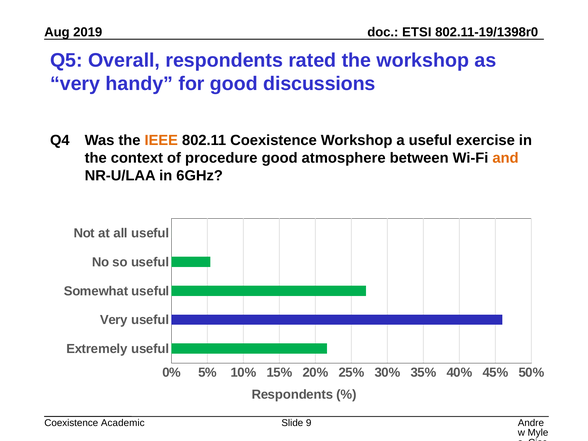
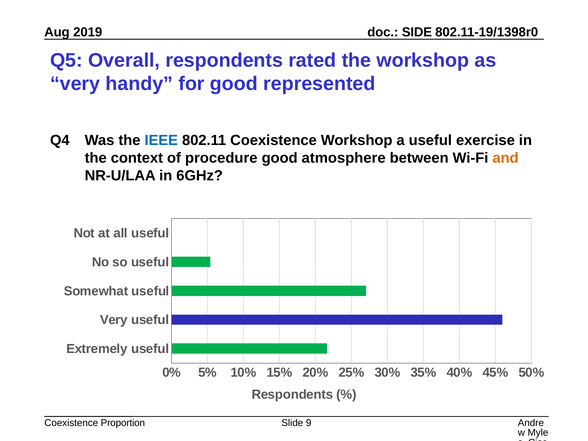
ETSI: ETSI -> SIDE (417, 32)
discussions: discussions -> represented (319, 84)
IEEE colour: orange -> blue (161, 140)
Academic: Academic -> Proportion (123, 423)
